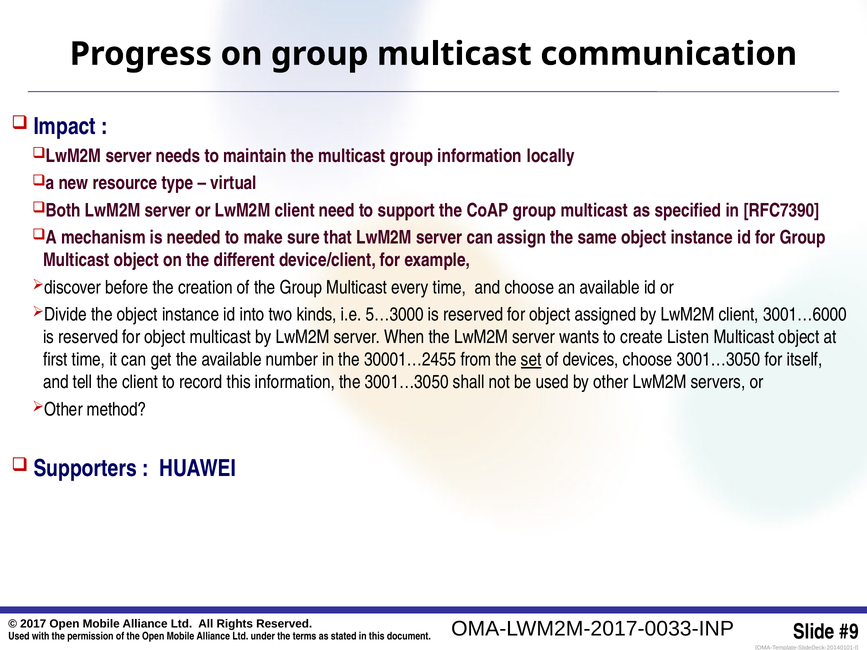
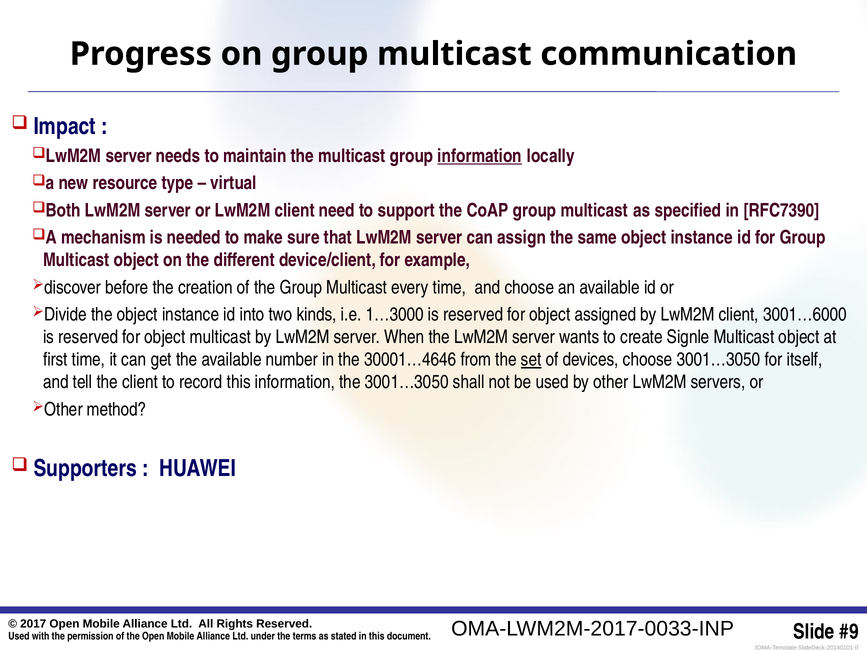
information underline: none -> present (480, 156)
5…3000: 5…3000 -> 1…3000 (395, 315)
Listen: Listen -> Signle (688, 337)
30001…2455: 30001…2455 -> 30001…4646 (410, 360)
